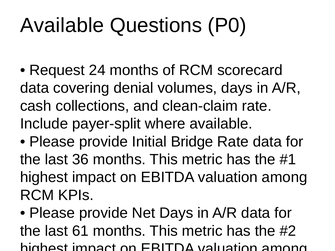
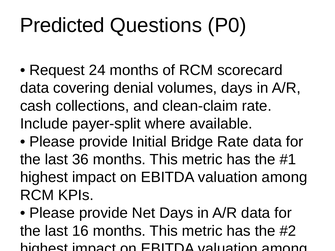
Available: Available -> Predicted (62, 25)
61: 61 -> 16 (80, 231)
